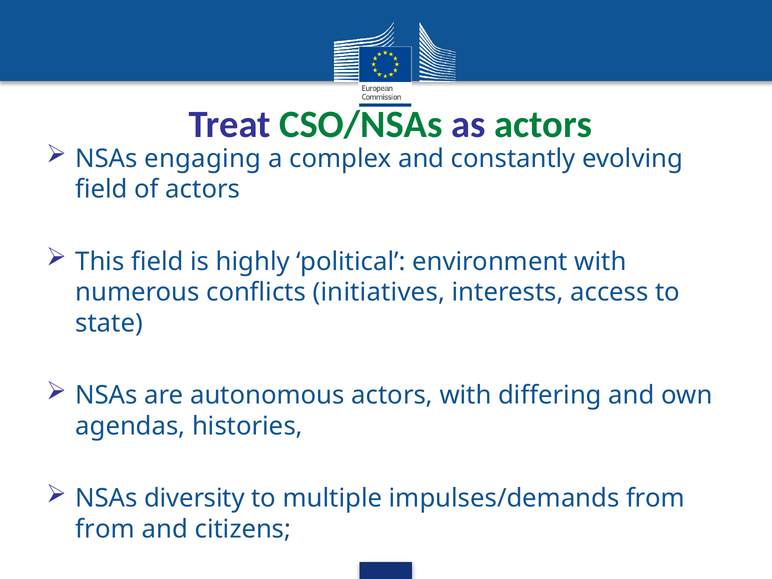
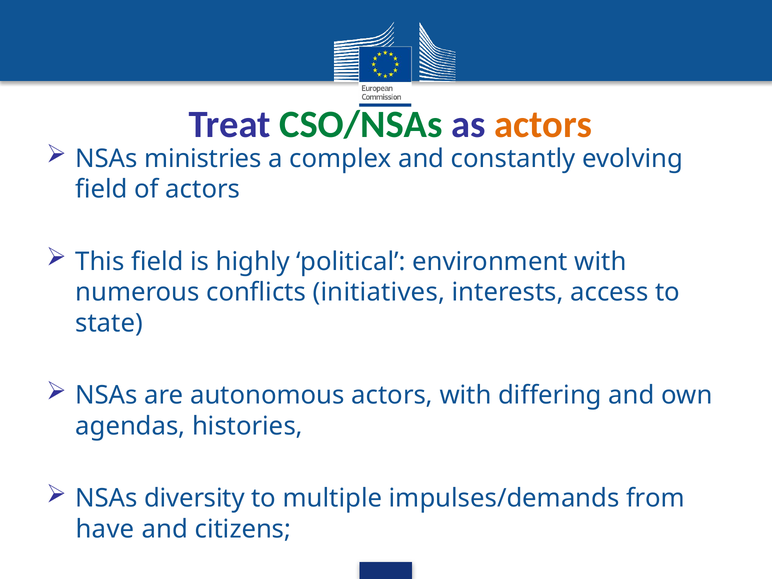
actors colour: green -> orange (543, 125)
engaging: engaging -> ministries (203, 159)
from: from -> have (105, 529)
